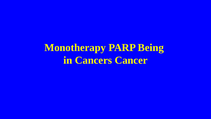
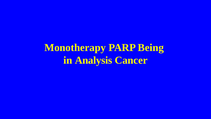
Cancers: Cancers -> Analysis (94, 60)
